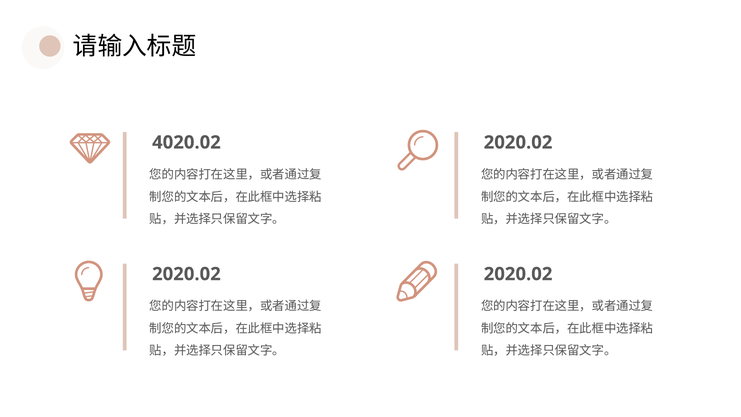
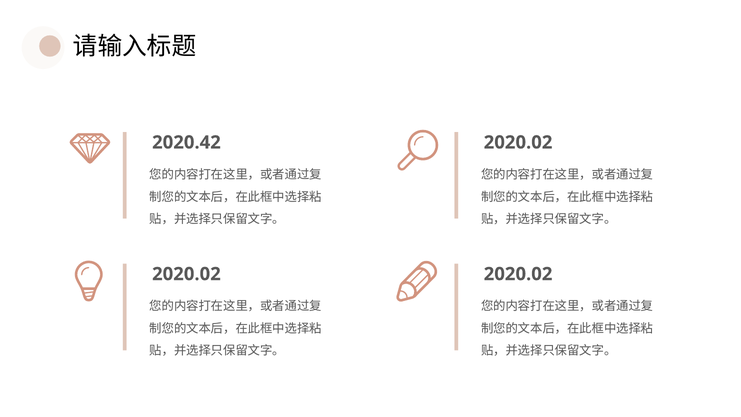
4020.02: 4020.02 -> 2020.42 (186, 142)
